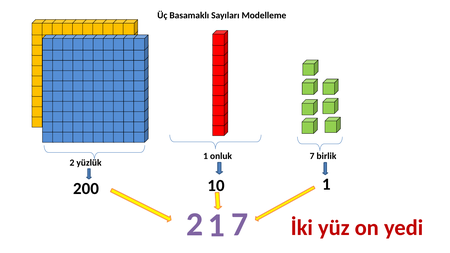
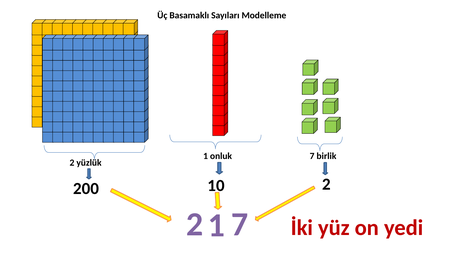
10 1: 1 -> 2 (327, 184)
